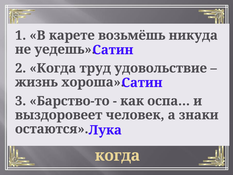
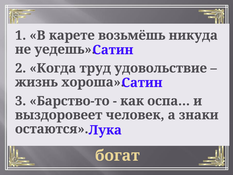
когда: когда -> богат (117, 155)
